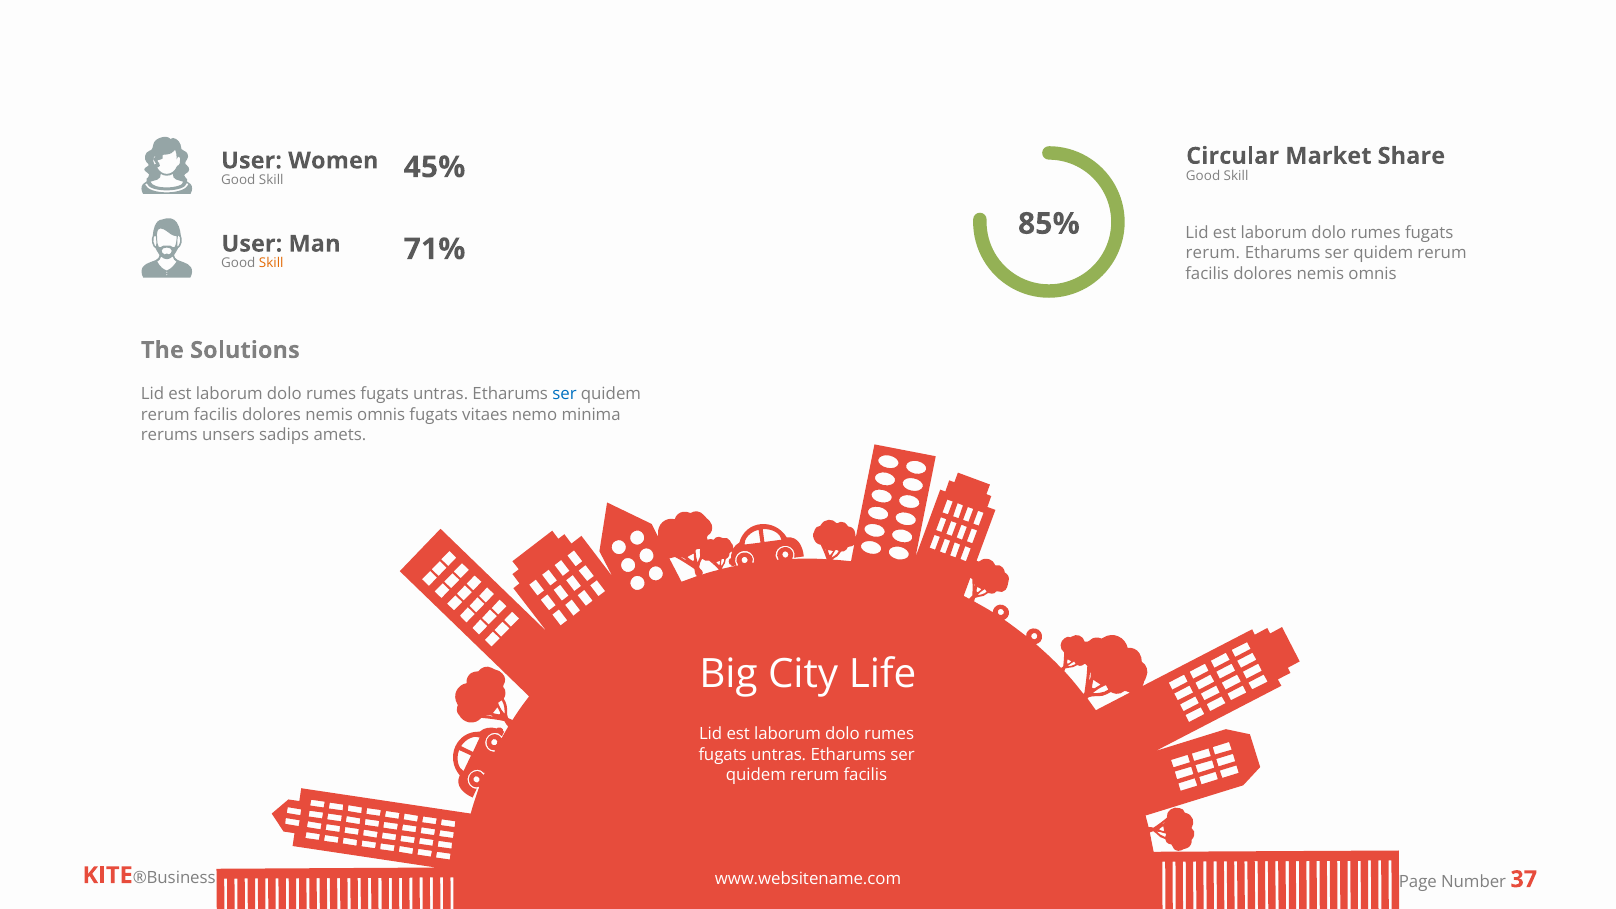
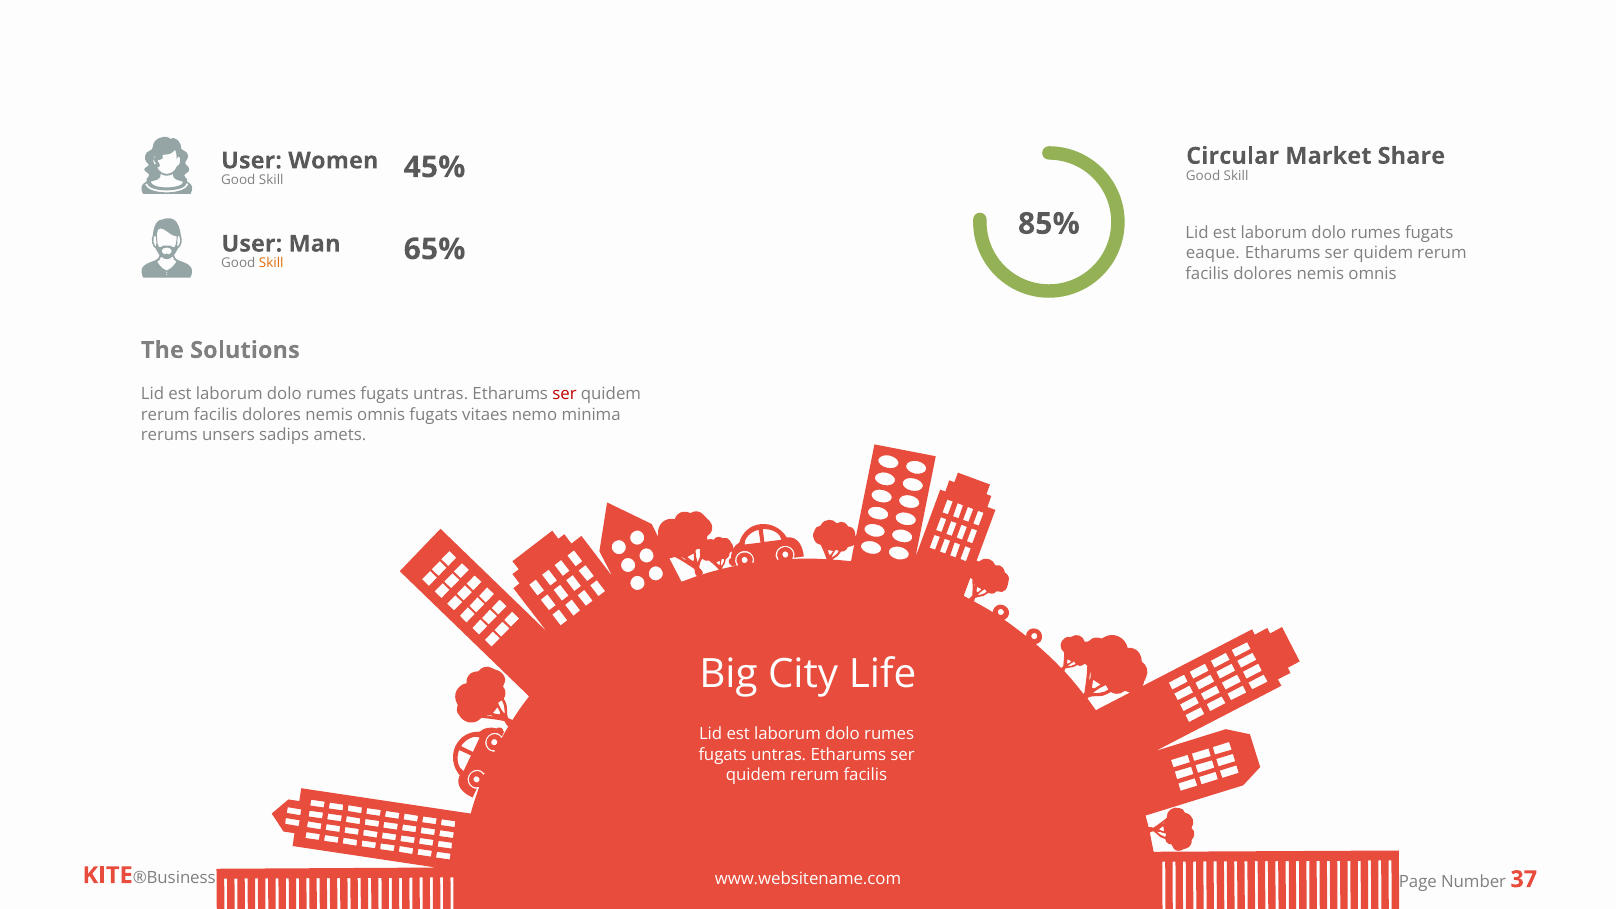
71%: 71% -> 65% (435, 249)
rerum: rerum -> eaque (1213, 253)
ser colour: blue -> red (565, 394)
